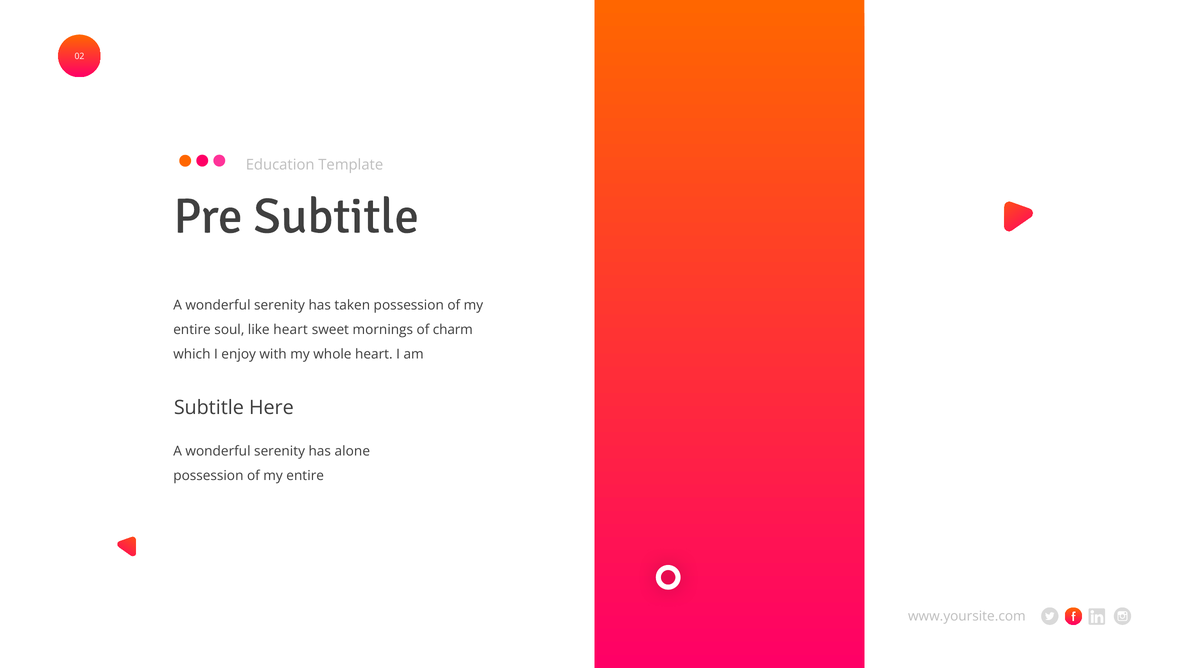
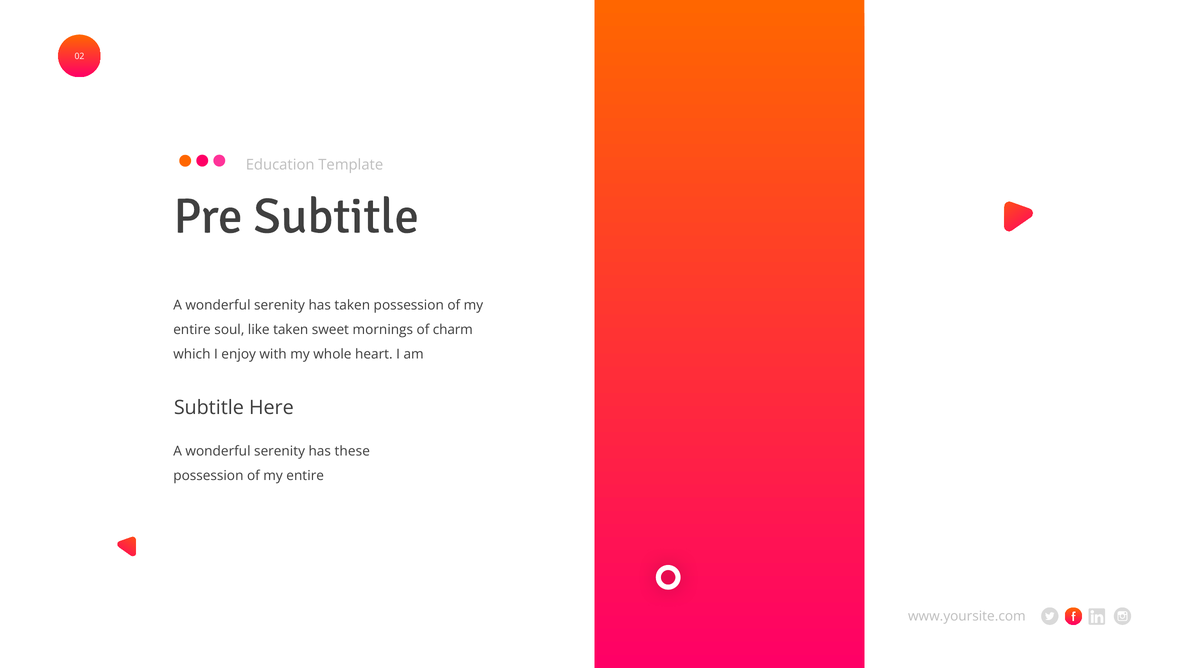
like heart: heart -> taken (291, 330)
alone: alone -> these (352, 452)
